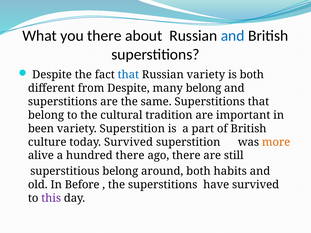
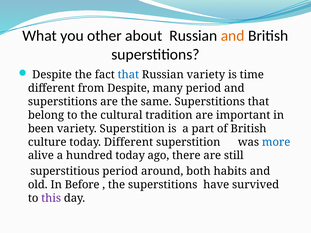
you there: there -> other (104, 36)
and colour: blue -> orange (233, 36)
is both: both -> time (252, 75)
many belong: belong -> period (203, 88)
today Survived: Survived -> Different (129, 142)
more colour: orange -> blue (276, 142)
hundred there: there -> today (130, 156)
superstitious belong: belong -> period (120, 171)
